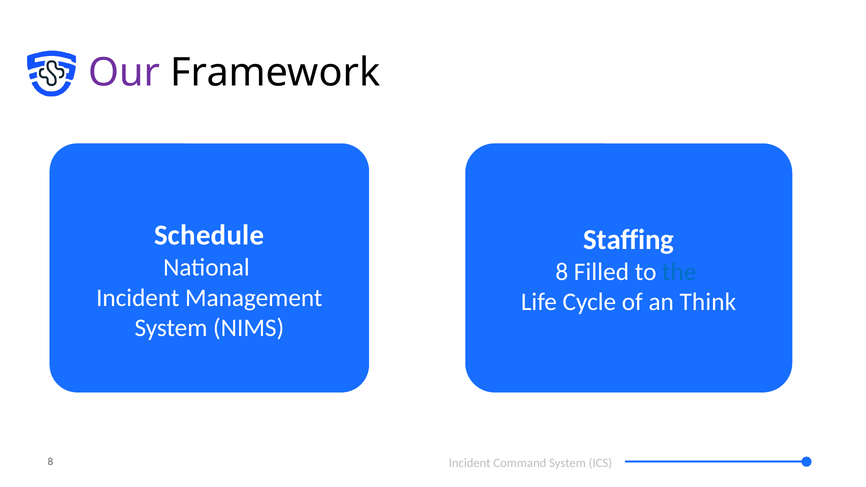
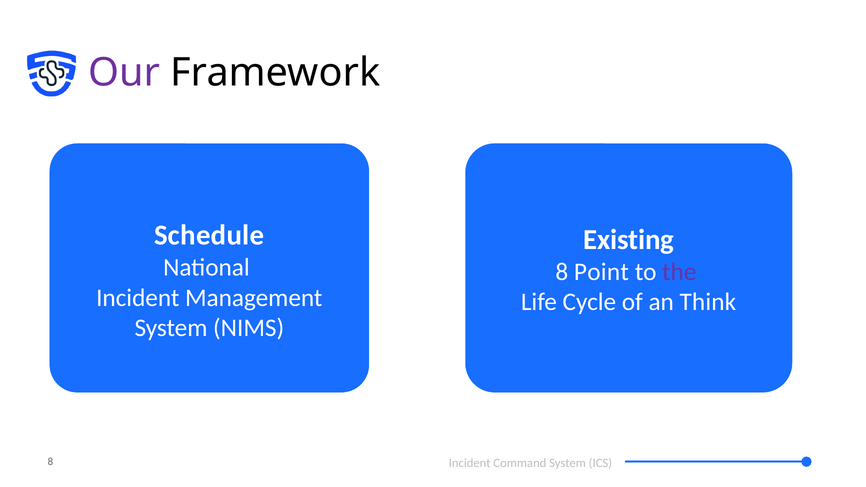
Staffing: Staffing -> Existing (629, 240)
Filled: Filled -> Point (601, 272)
the colour: blue -> purple (679, 272)
